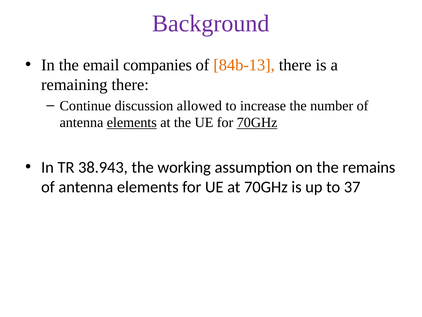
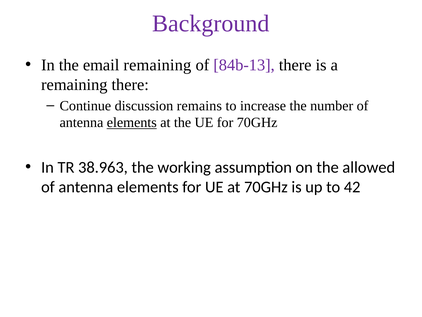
email companies: companies -> remaining (157, 65)
84b-13 colour: orange -> purple (244, 65)
allowed: allowed -> remains (199, 106)
70GHz underline: present -> none (257, 122)
38.943: 38.943 -> 38.963 (103, 167)
remains: remains -> allowed (369, 167)
37: 37 -> 42 (352, 187)
